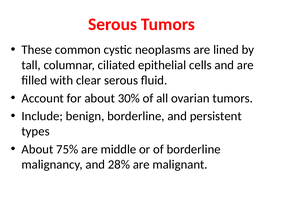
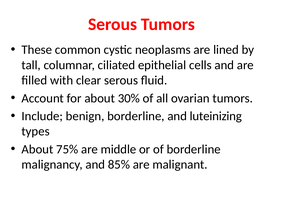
persistent: persistent -> luteinizing (216, 116)
28%: 28% -> 85% (119, 165)
